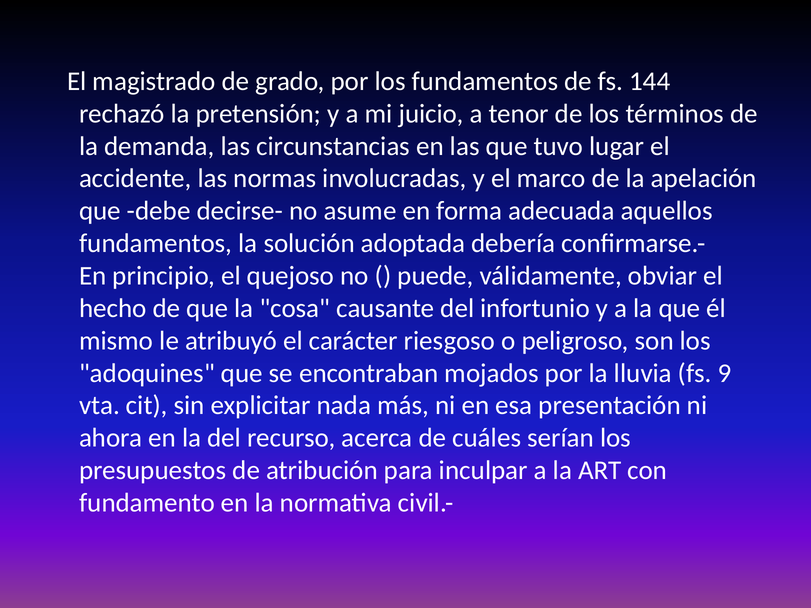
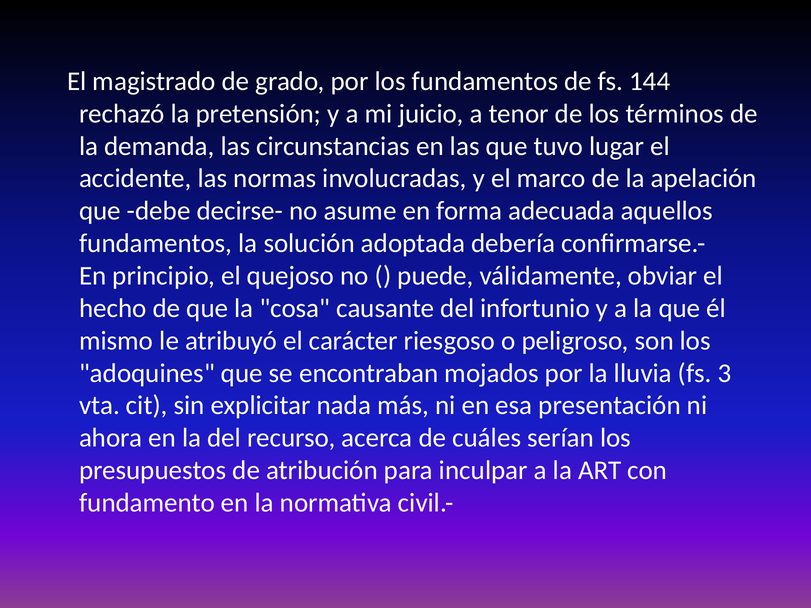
9: 9 -> 3 (724, 373)
